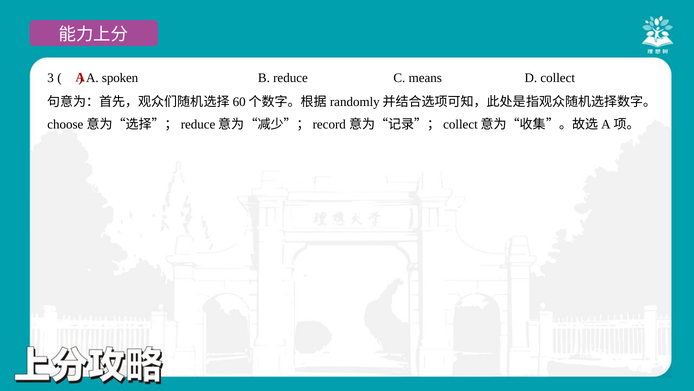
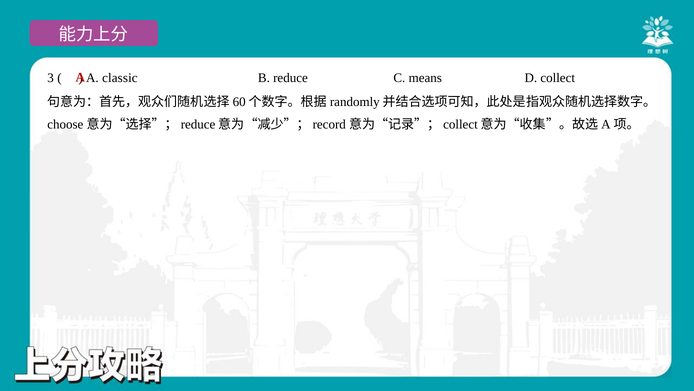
spoken: spoken -> classic (120, 78)
